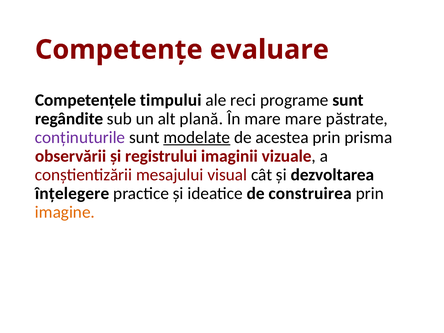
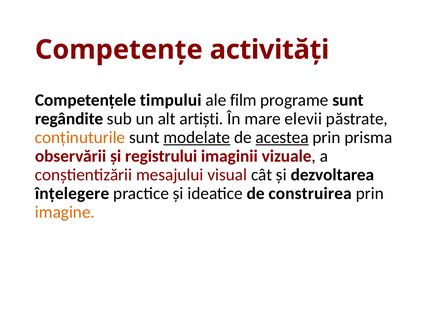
evaluare: evaluare -> activități (270, 50)
reci: reci -> film (243, 100)
plană: plană -> artiști (201, 119)
mare mare: mare -> elevii (303, 119)
conținuturile colour: purple -> orange (80, 137)
acestea underline: none -> present (282, 137)
